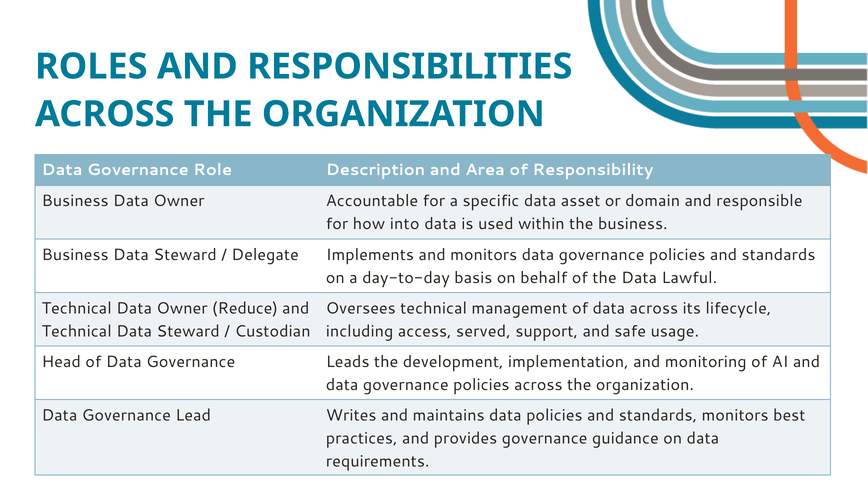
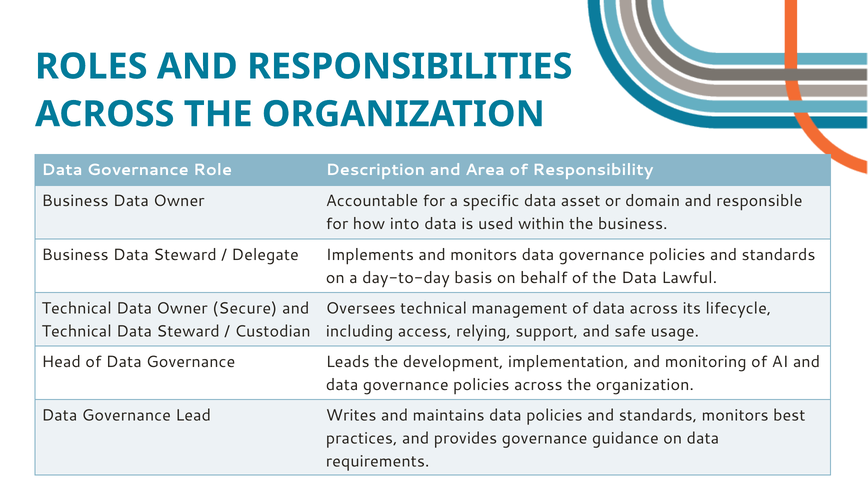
Reduce: Reduce -> Secure (245, 308)
served: served -> relying (484, 331)
